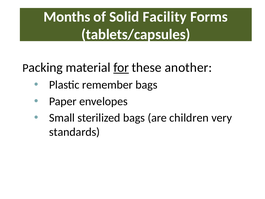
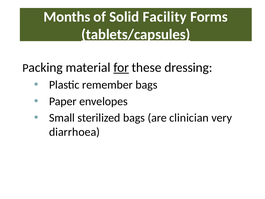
tablets/capsules underline: none -> present (136, 34)
another: another -> dressing (188, 67)
children: children -> clinician (189, 118)
standards: standards -> diarrhoea (74, 132)
